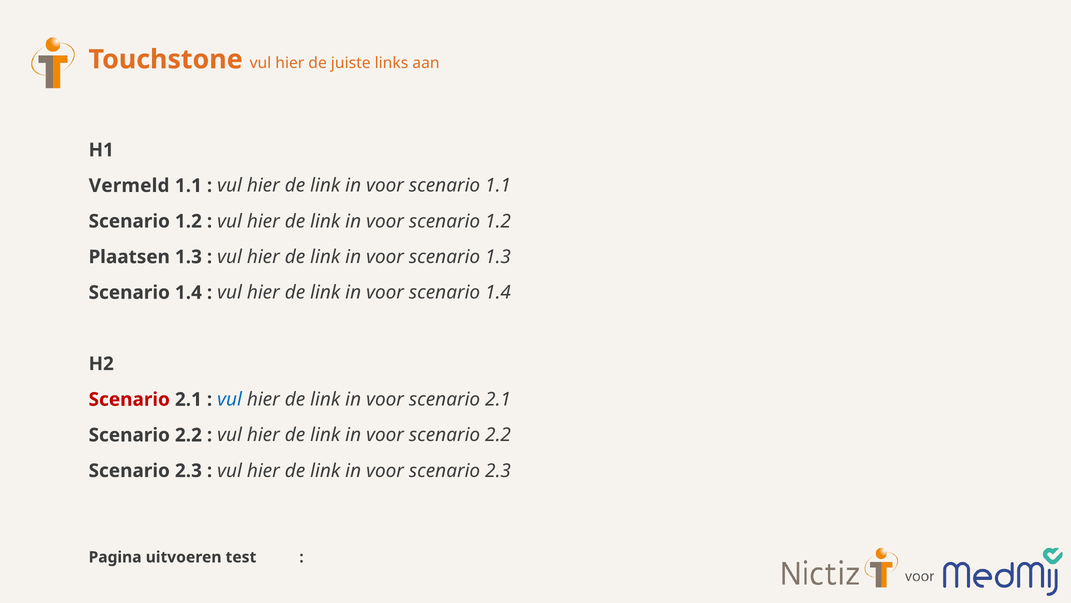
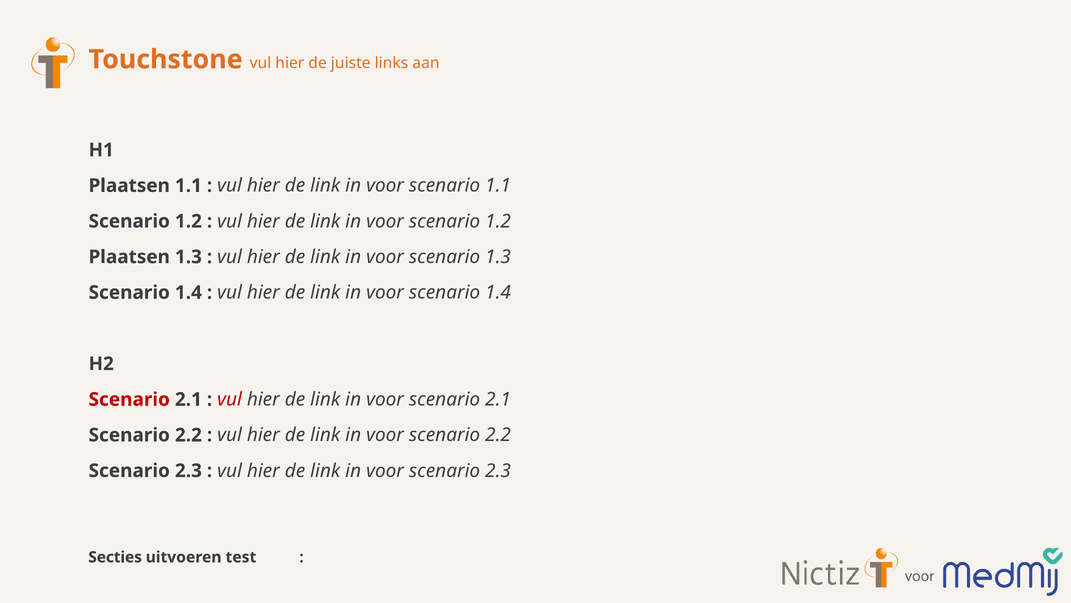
Vermeld: Vermeld -> Plaatsen (129, 186)
vul colour: blue -> red (230, 399)
Pagina: Pagina -> Secties (115, 557)
